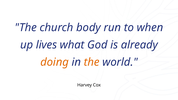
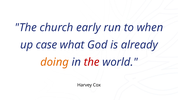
body: body -> early (88, 28)
lives: lives -> case (46, 45)
the colour: orange -> red (92, 62)
